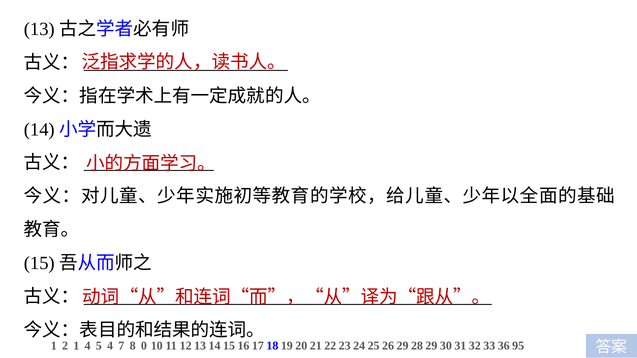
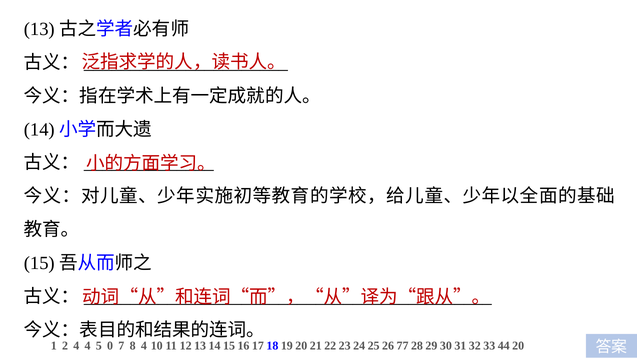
2 1: 1 -> 4 (76, 346)
5 4: 4 -> 0 (110, 346)
8 0: 0 -> 4 (144, 346)
29: 29 -> 77 (403, 346)
36: 36 -> 44 (504, 346)
95: 95 -> 20 (518, 346)
